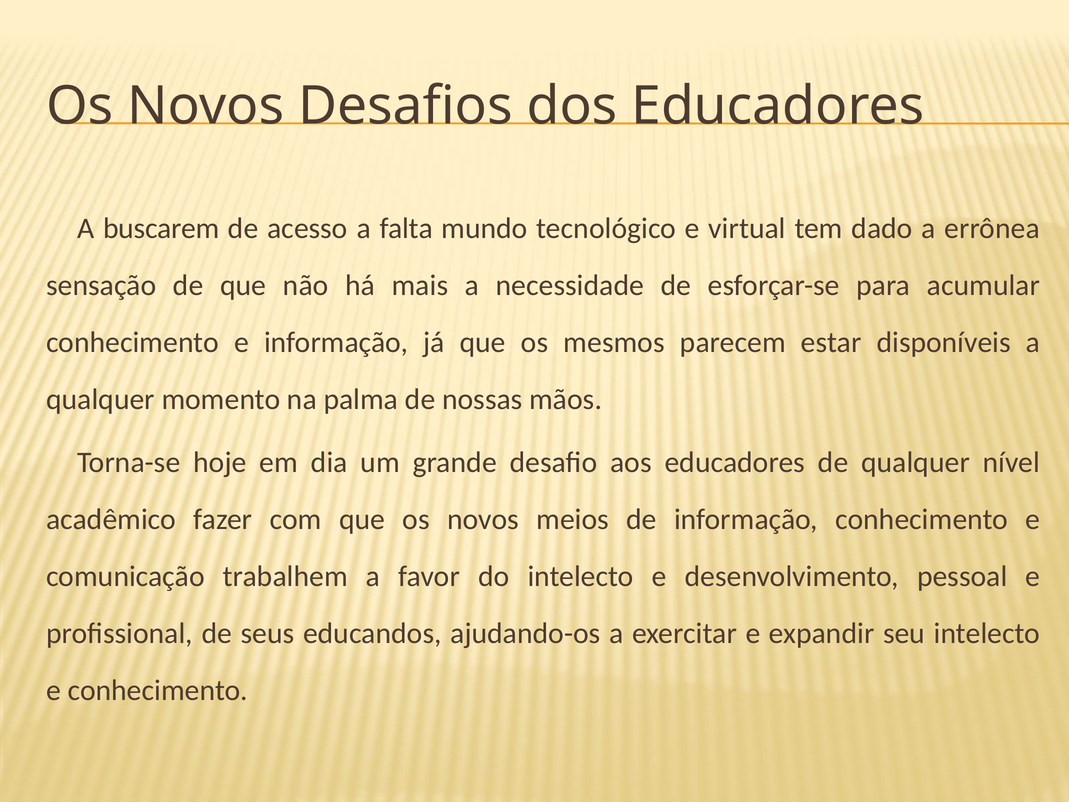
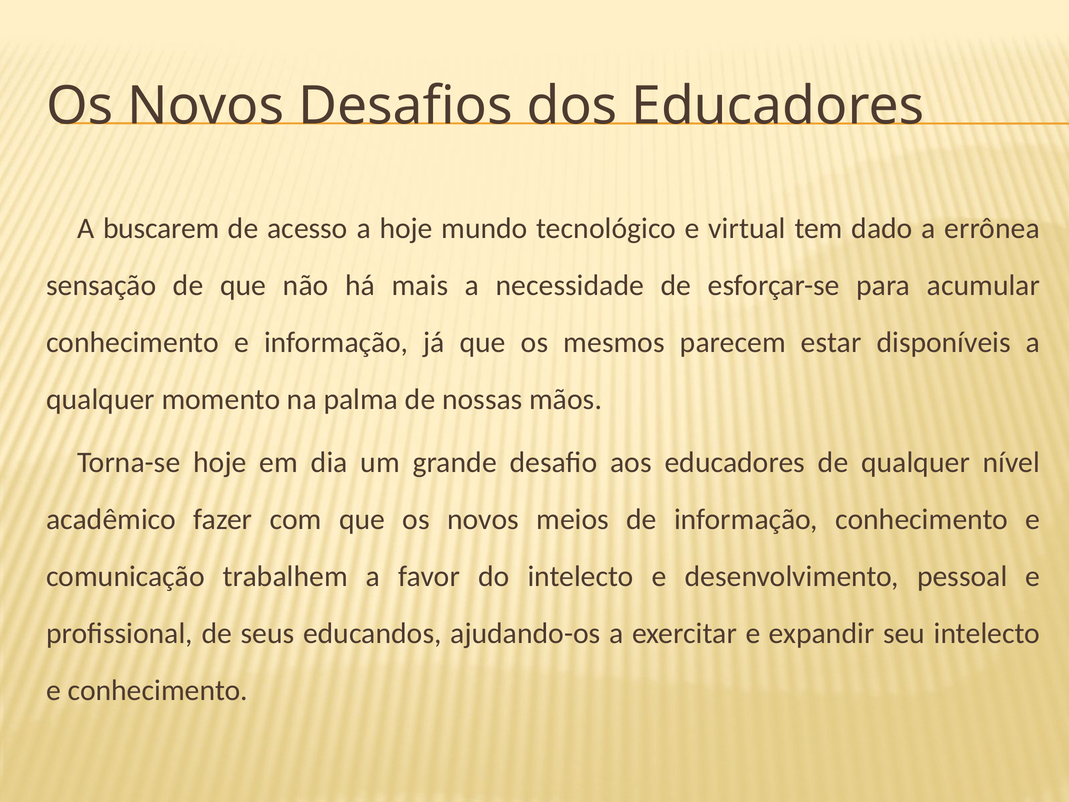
a falta: falta -> hoje (406, 228)
